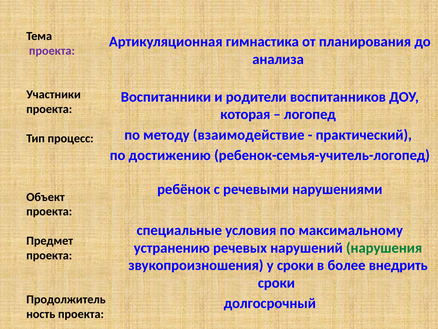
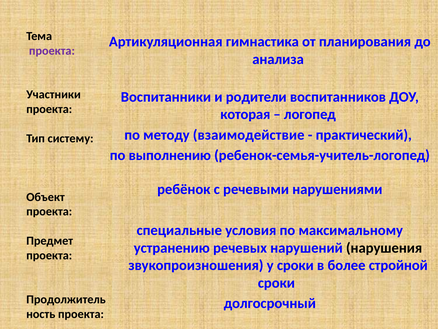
процесс: процесс -> систему (71, 138)
достижению: достижению -> выполнению (170, 155)
нарушения colour: green -> black (384, 248)
внедрить: внедрить -> стройной (398, 265)
